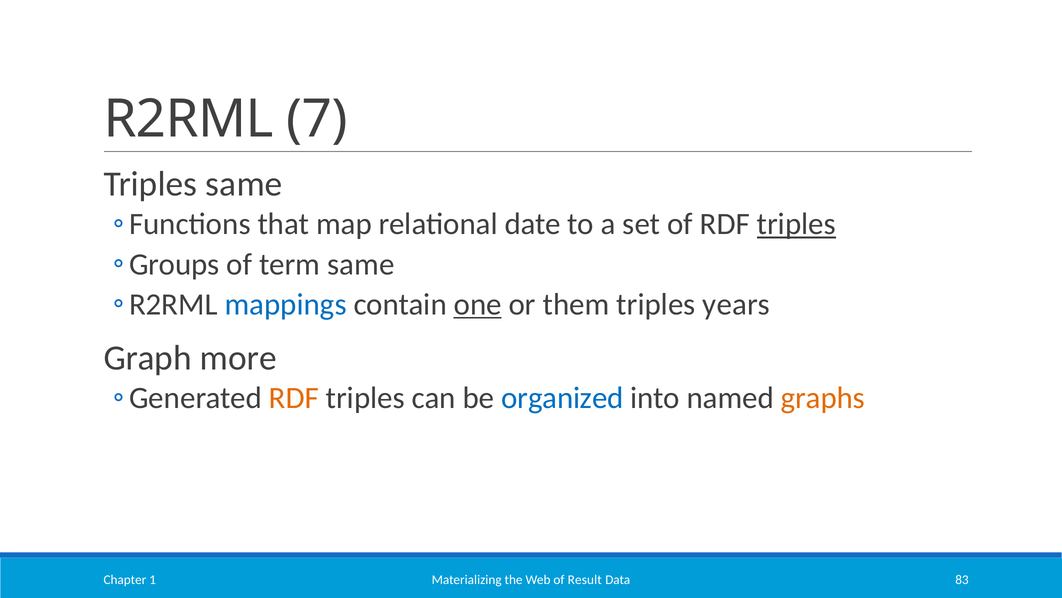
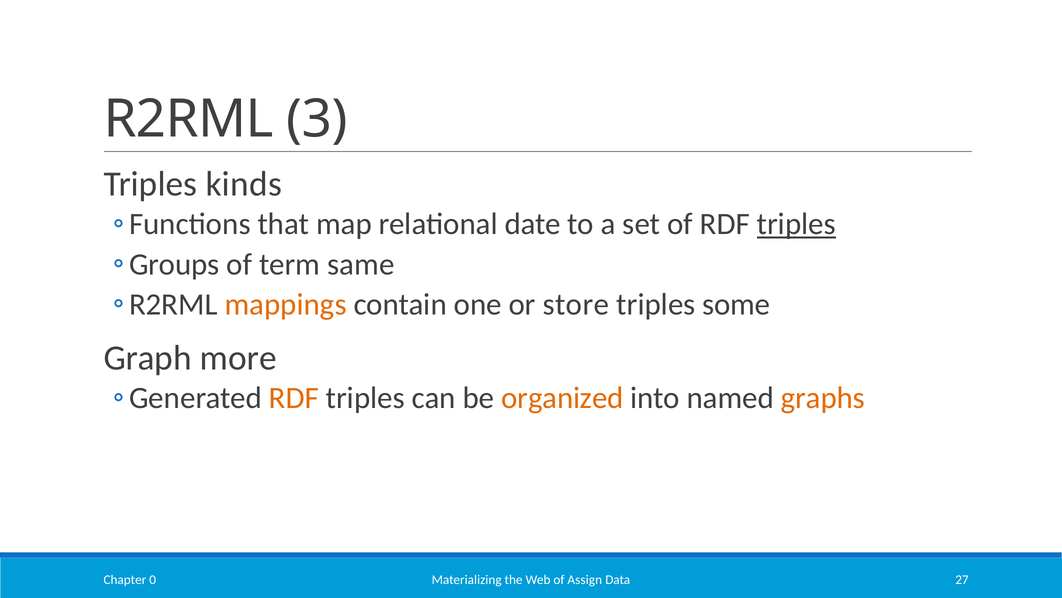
7: 7 -> 3 (317, 119)
Triples same: same -> kinds (244, 184)
mappings colour: blue -> orange (286, 304)
one underline: present -> none (478, 304)
them: them -> store (576, 304)
years: years -> some (736, 304)
organized colour: blue -> orange (562, 398)
Result: Result -> Assign (585, 579)
83: 83 -> 27 (962, 579)
1: 1 -> 0 (153, 579)
